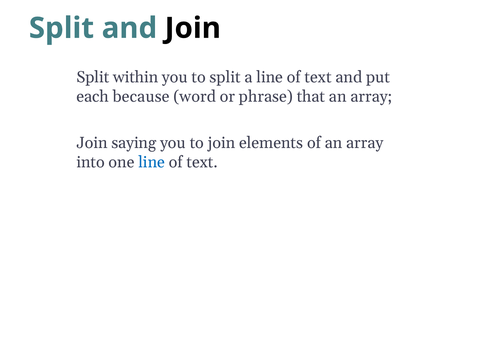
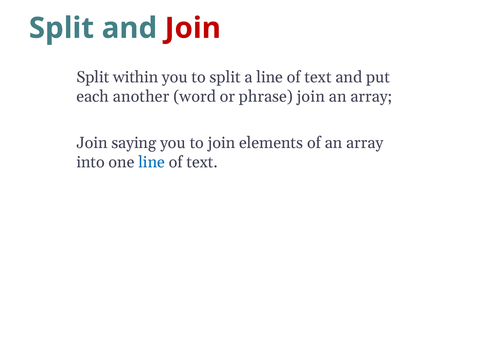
Join colour: black -> red (193, 28)
because: because -> another (141, 97)
phrase that: that -> join (311, 97)
